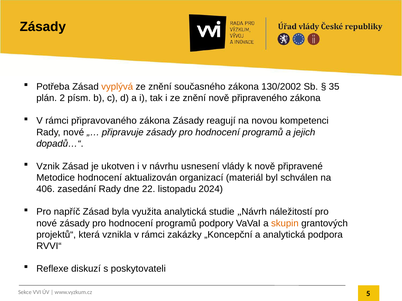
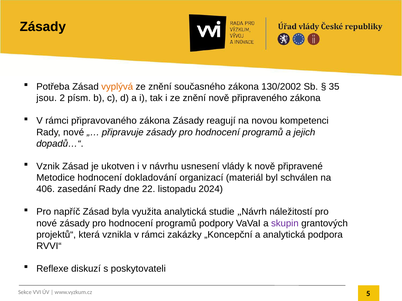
plán: plán -> jsou (47, 98)
aktualizován: aktualizován -> dokladování (151, 178)
skupin colour: orange -> purple (285, 224)
